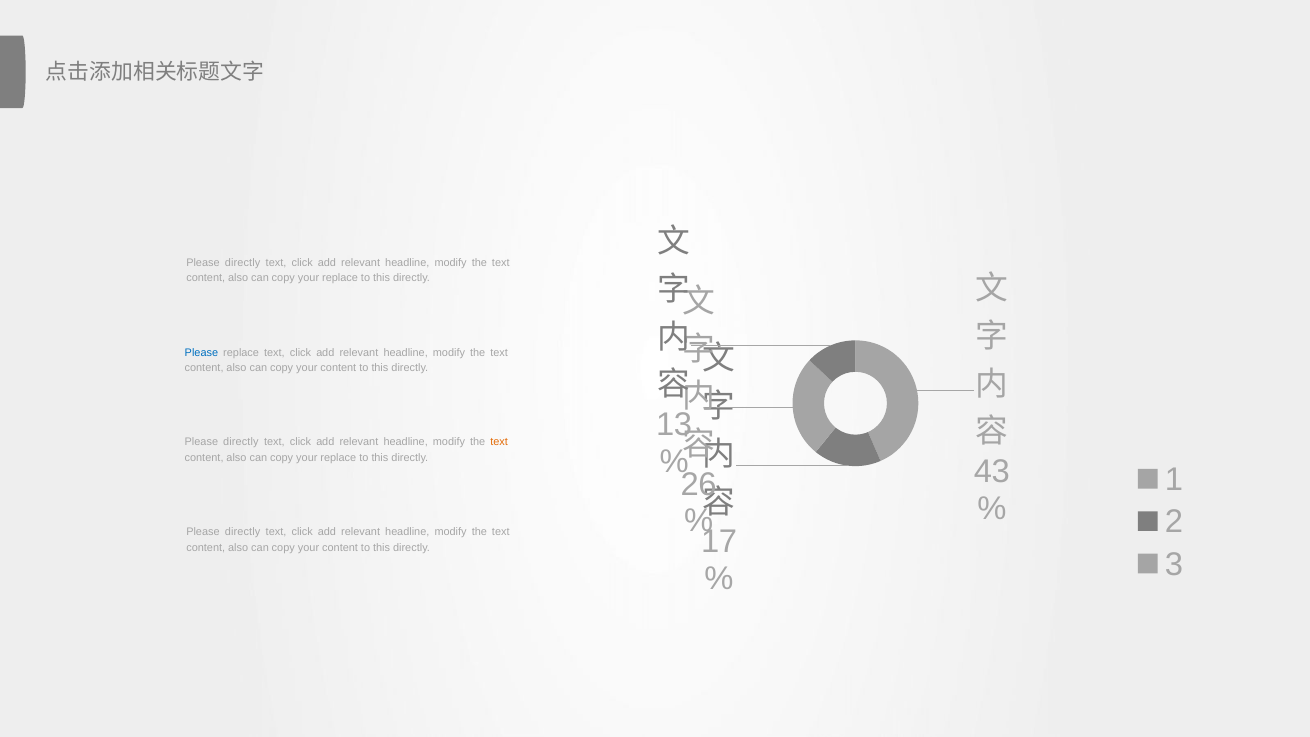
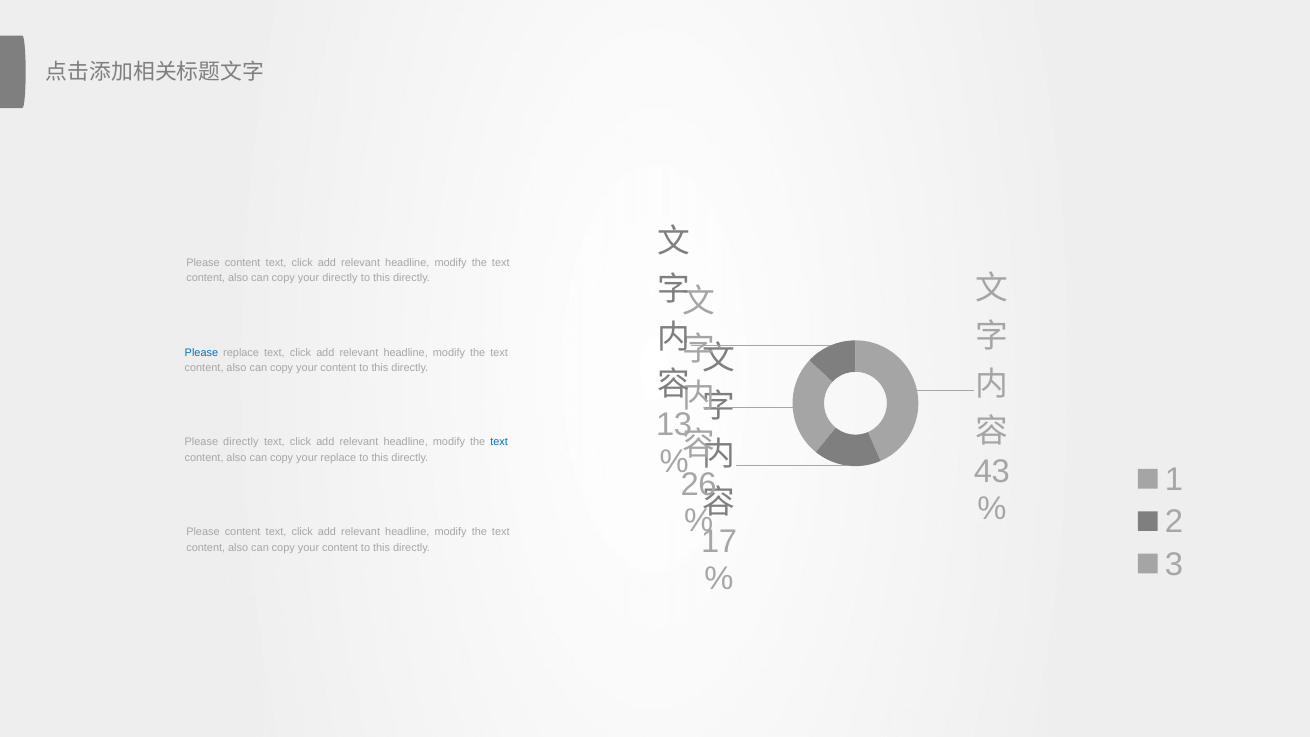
directly: directly -> content (243, 263)
replace: replace -> directly (340, 278)
text colour: orange -> blue (499, 442)
directly: directly -> content (243, 532)
